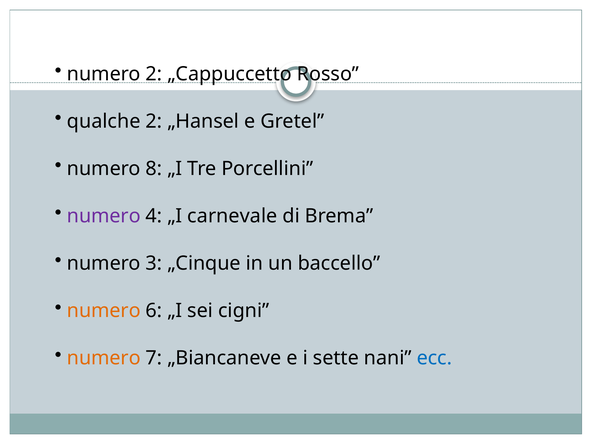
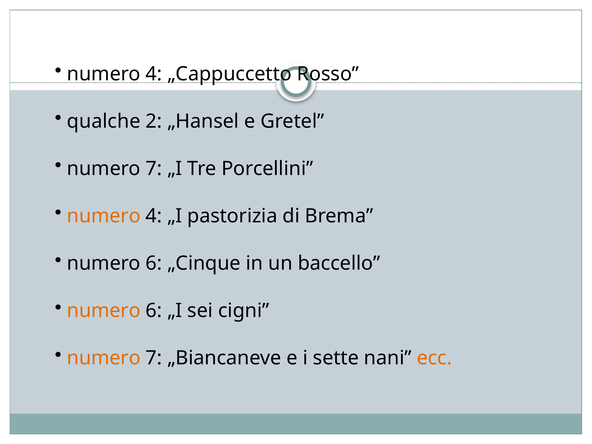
2: 2 -> 4 (154, 74)
8: 8 -> 7 (154, 169)
numero colour: purple -> orange (104, 216)
carnevale: carnevale -> pastorizia (232, 216)
3: 3 -> 6 (154, 263)
ecc colour: blue -> orange (434, 358)
